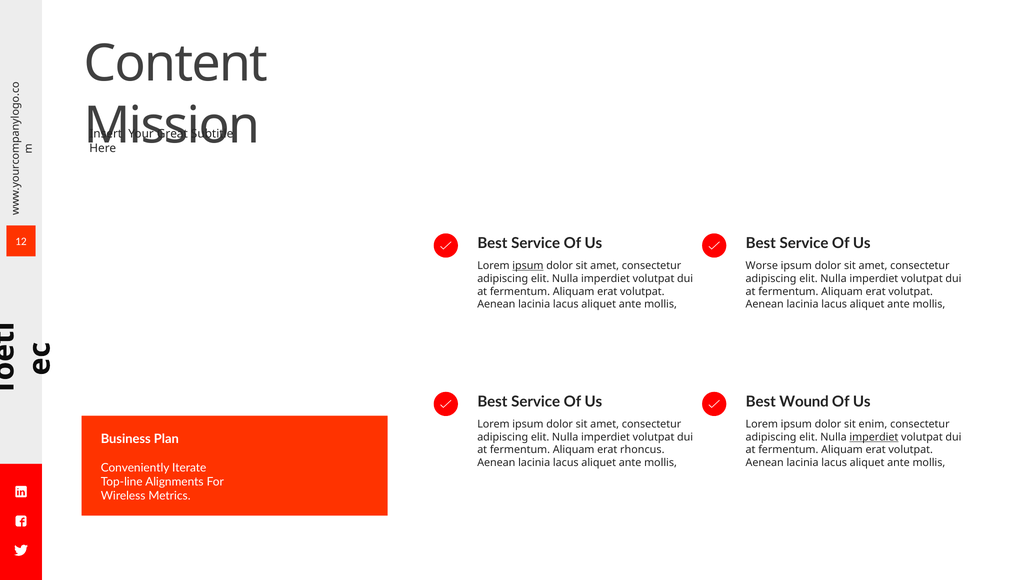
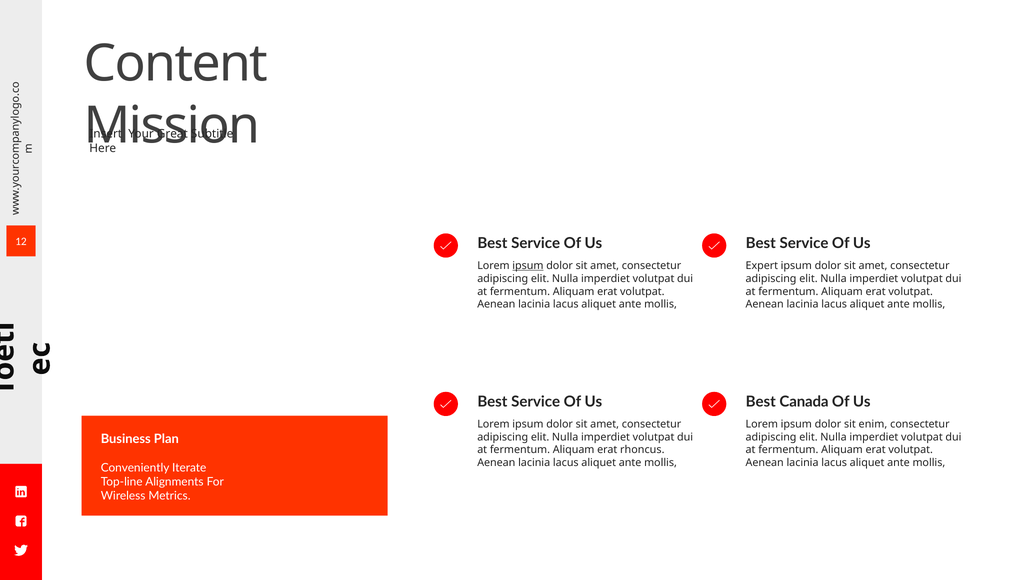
Worse: Worse -> Expert (762, 266)
Wound: Wound -> Canada (804, 402)
imperdiet underline: present -> none (874, 437)
